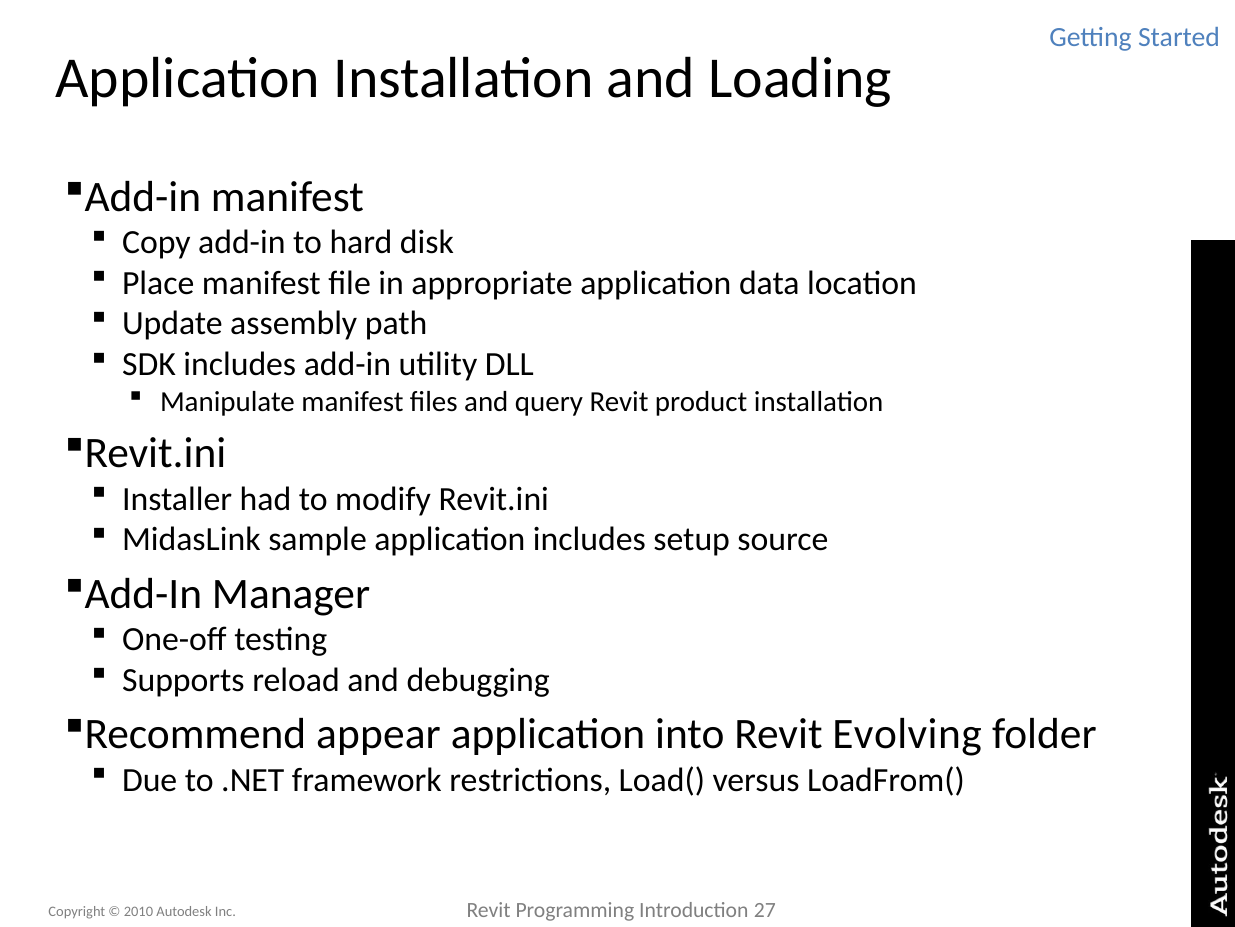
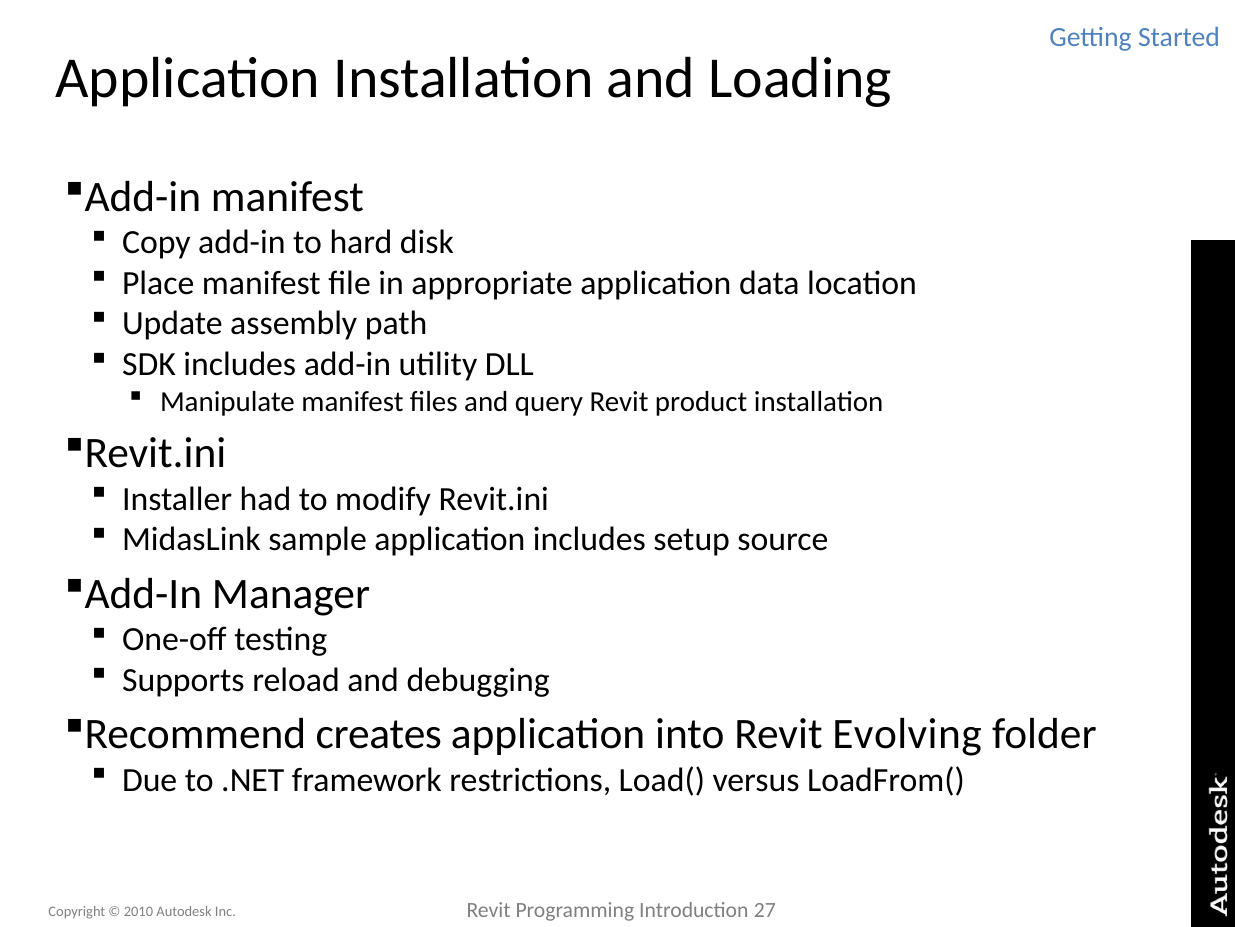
appear: appear -> creates (379, 734)
